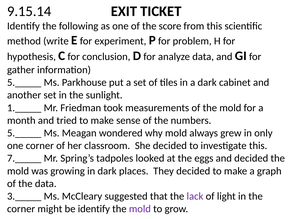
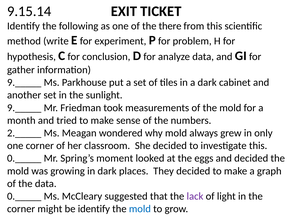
score: score -> there (170, 26)
5._____: 5._____ -> 9._____ (24, 82)
1._____: 1._____ -> 9._____ (24, 108)
5._____: 5._____ -> 2._____ (24, 133)
7._____: 7._____ -> 0._____ (24, 158)
tadpoles: tadpoles -> moment (115, 158)
3._____: 3._____ -> 0._____ (24, 196)
mold colour: purple -> blue (140, 209)
